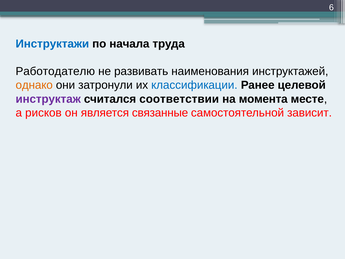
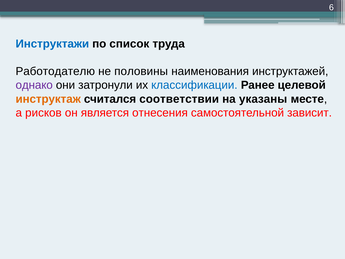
начала: начала -> список (129, 44)
развивать: развивать -> половины (141, 71)
однако colour: orange -> purple (34, 85)
инструктаж colour: purple -> orange (48, 99)
момента: момента -> указаны (263, 99)
связанные: связанные -> отнесения (160, 113)
